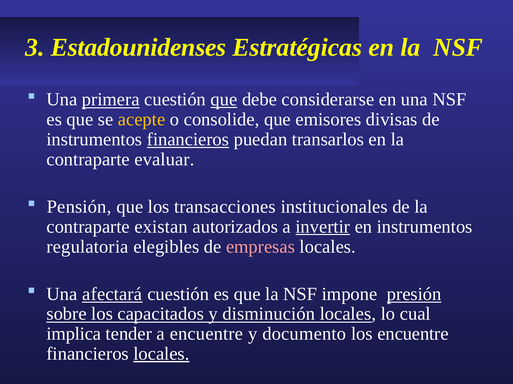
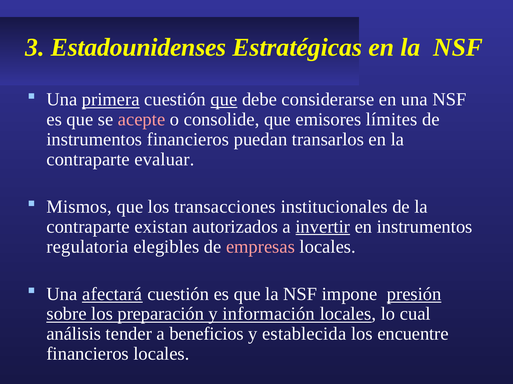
acepte colour: yellow -> pink (142, 120)
divisas: divisas -> límites (392, 120)
financieros underline: present -> none (188, 140)
Pensión: Pensión -> Mismos (79, 207)
capacitados: capacitados -> preparación (161, 314)
disminución: disminución -> información (269, 314)
implica: implica -> análisis (74, 334)
a encuentre: encuentre -> beneficios (207, 334)
documento: documento -> establecida (304, 334)
locales underline: present -> none (161, 354)
